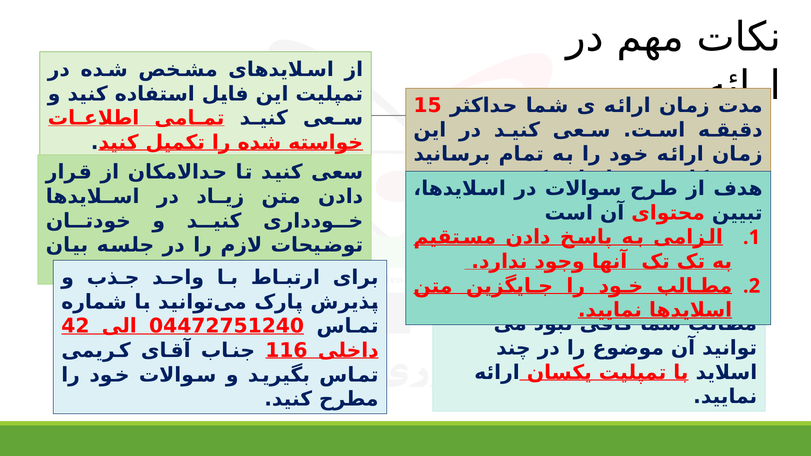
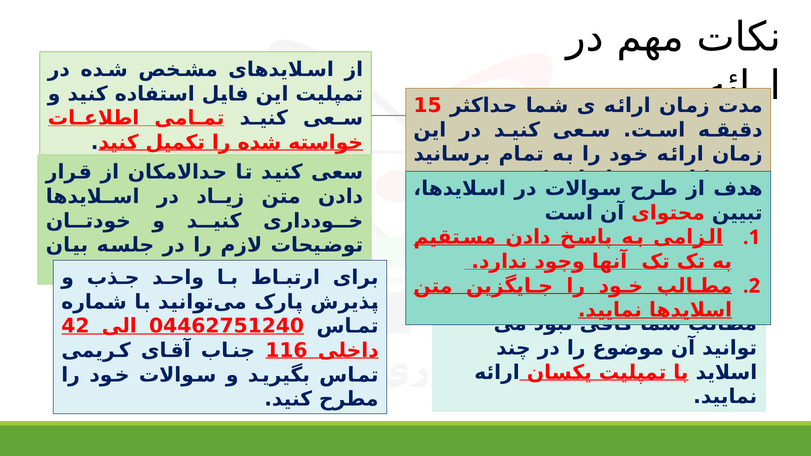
04472751240: 04472751240 -> 04462751240 (227, 326)
